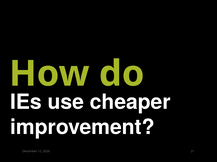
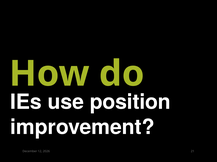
cheaper: cheaper -> position (130, 103)
